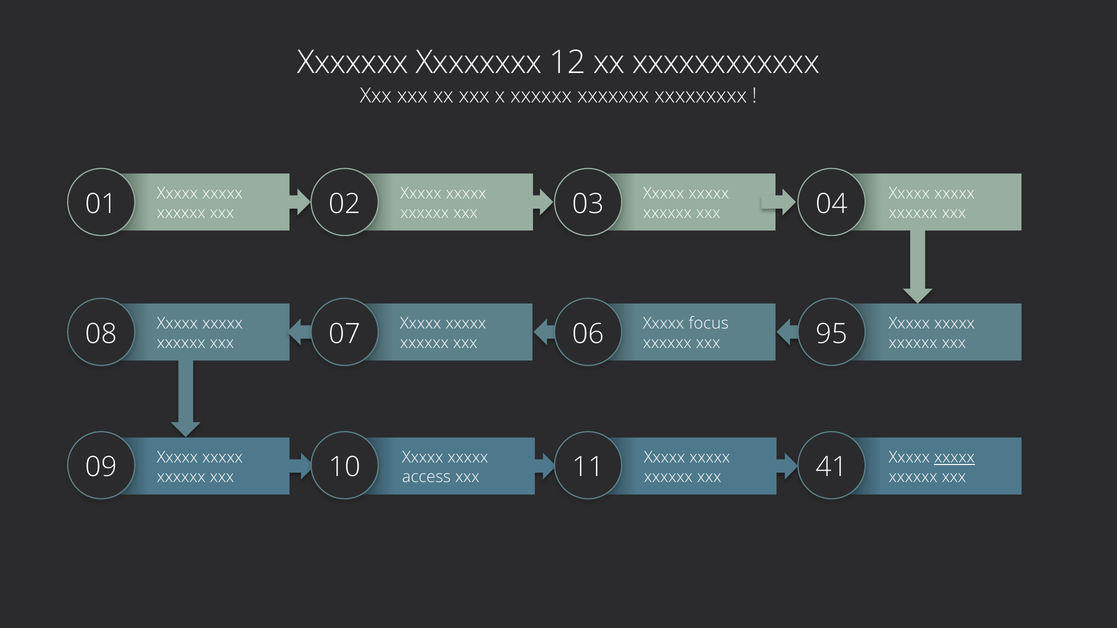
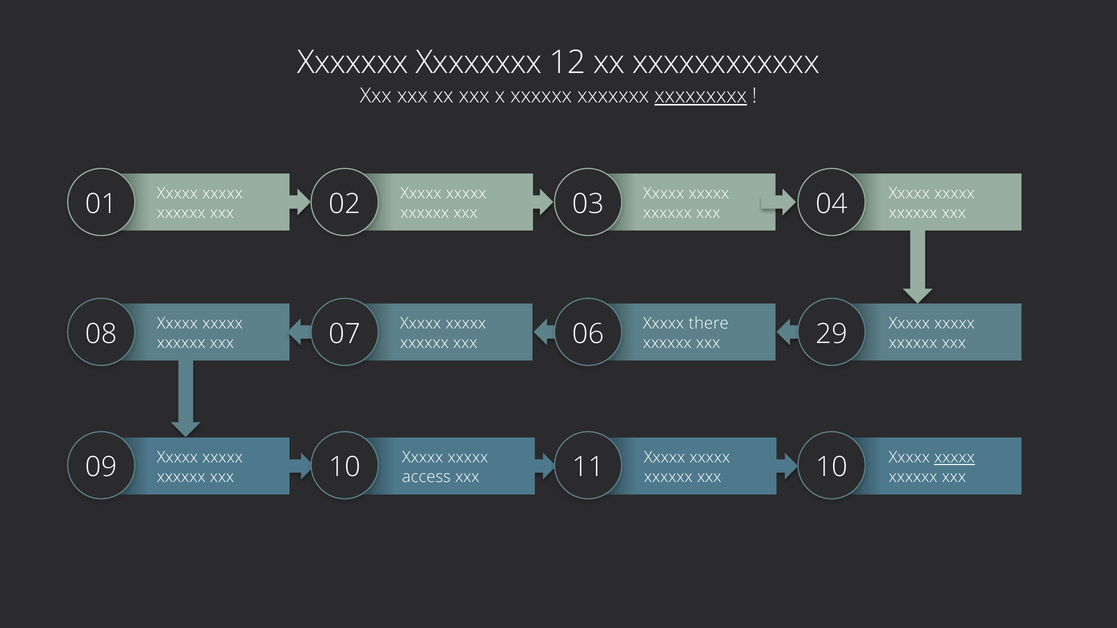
xxxxxxxxx underline: none -> present (701, 96)
focus: focus -> there (709, 323)
95: 95 -> 29 (832, 334)
11 41: 41 -> 10 (832, 467)
